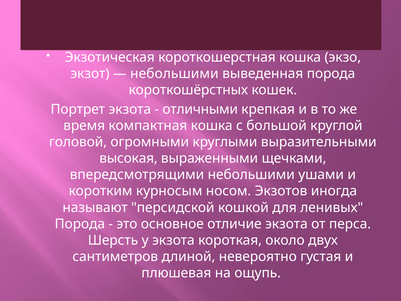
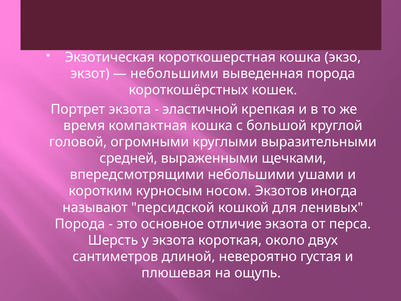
отличными: отличными -> эластичной (200, 109)
высокая: высокая -> средней (128, 158)
